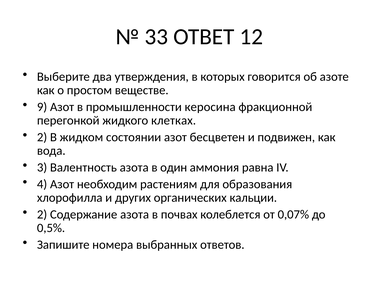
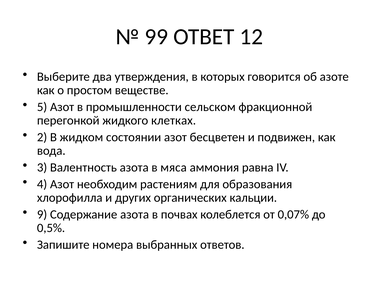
33: 33 -> 99 (156, 37)
9: 9 -> 5 (42, 107)
керосина: керосина -> сельском (210, 107)
один: один -> мяса (174, 168)
2: 2 -> 9 (42, 215)
